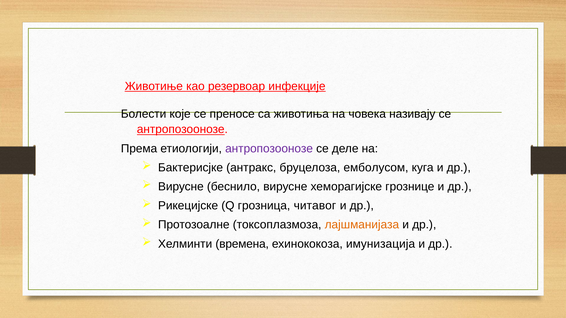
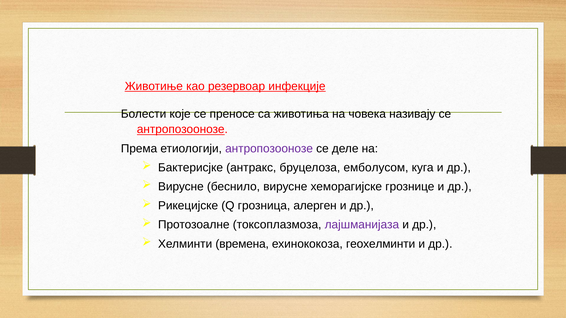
читавог: читавог -> алерген (315, 206)
лајшманијаза colour: orange -> purple (362, 225)
имунизација: имунизација -> геохелминти (381, 244)
